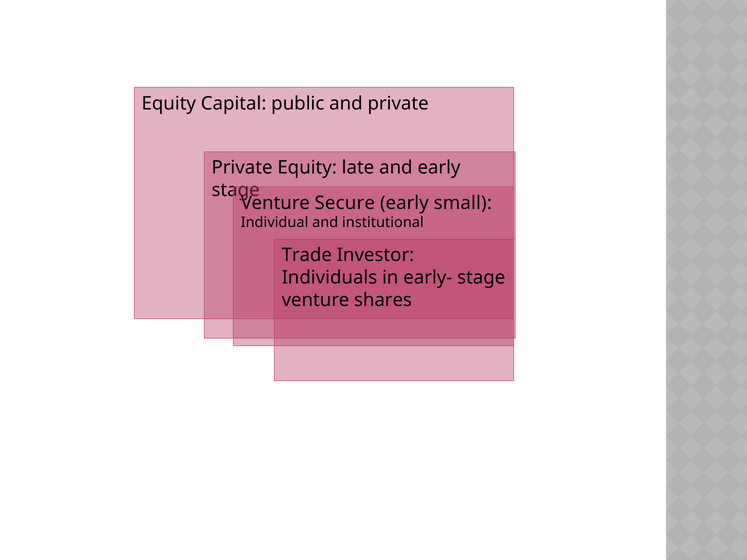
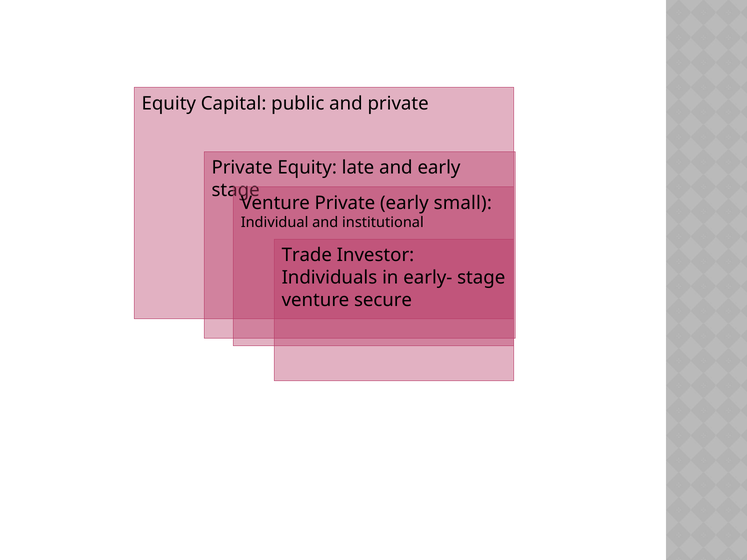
Venture Secure: Secure -> Private (345, 203)
shares: shares -> secure (383, 300)
